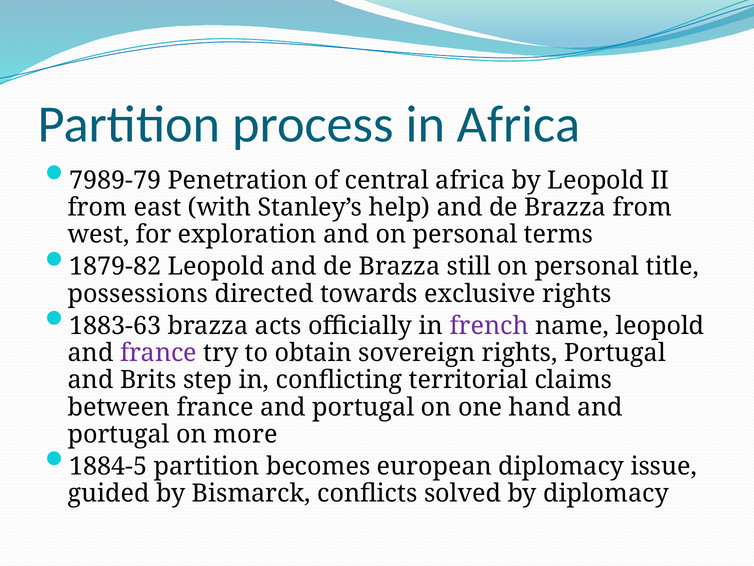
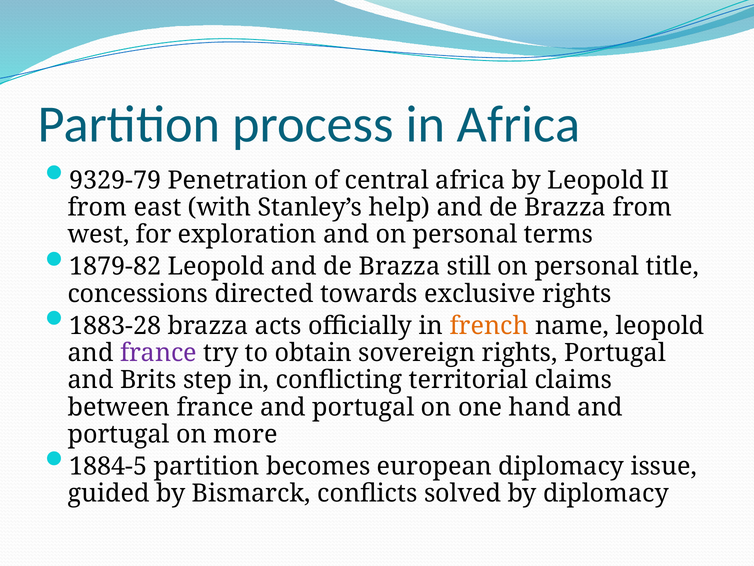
7989-79: 7989-79 -> 9329-79 (115, 180)
possessions: possessions -> concessions (138, 294)
1883-63: 1883-63 -> 1883-28 (115, 326)
french colour: purple -> orange (489, 326)
